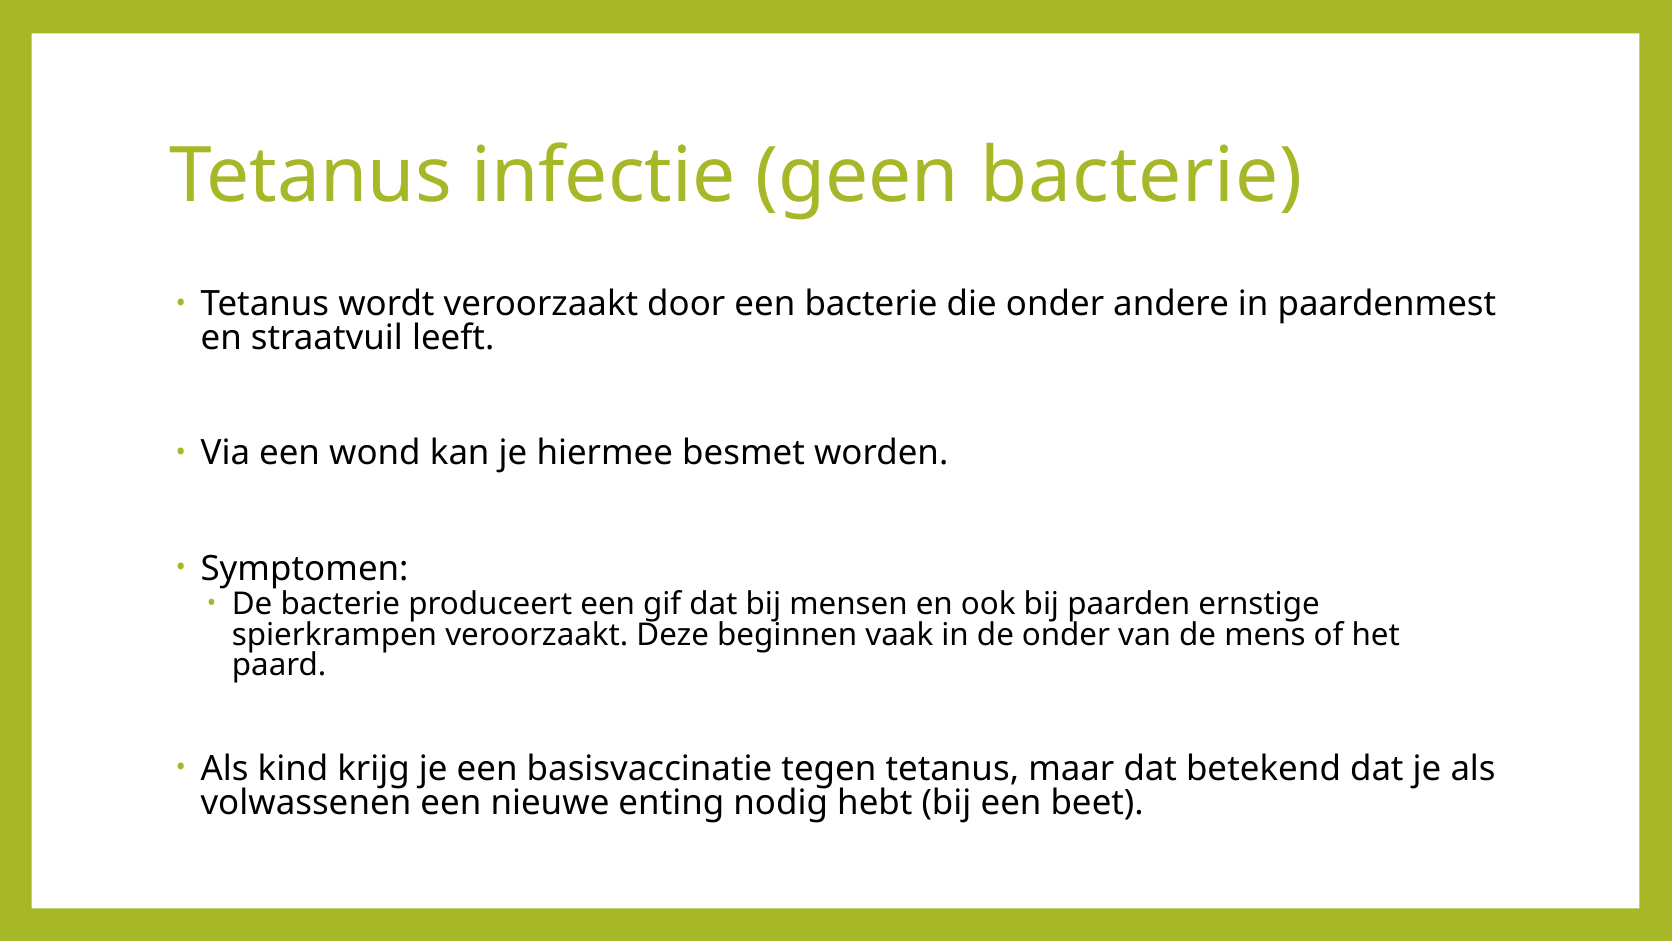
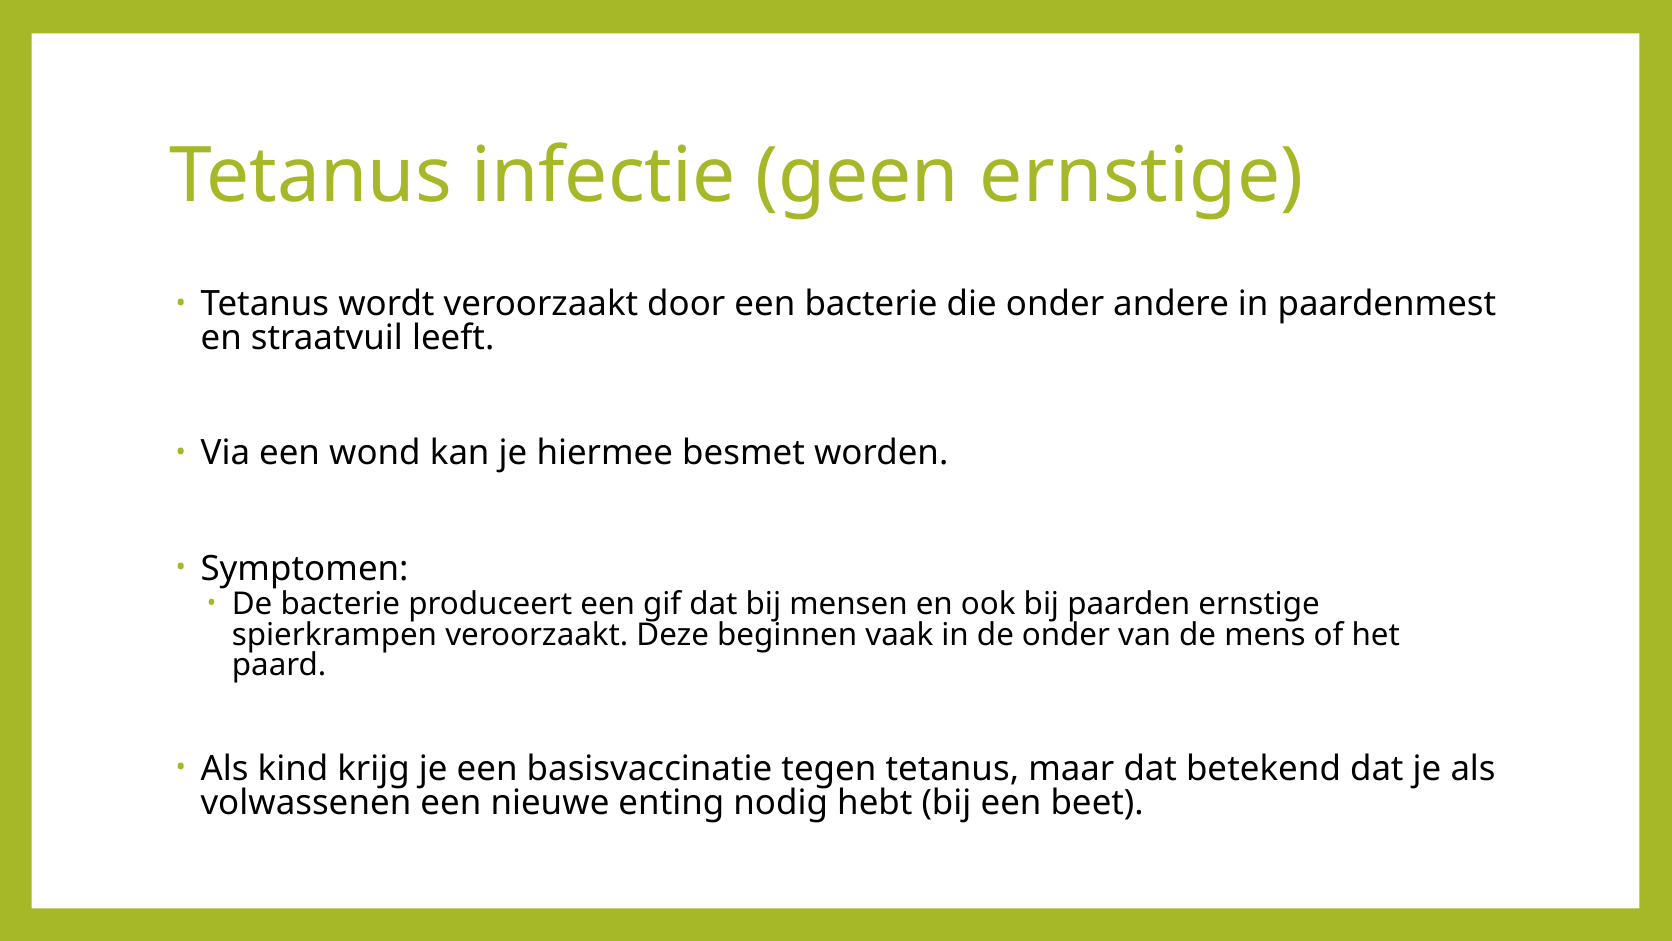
geen bacterie: bacterie -> ernstige (1142, 176)
